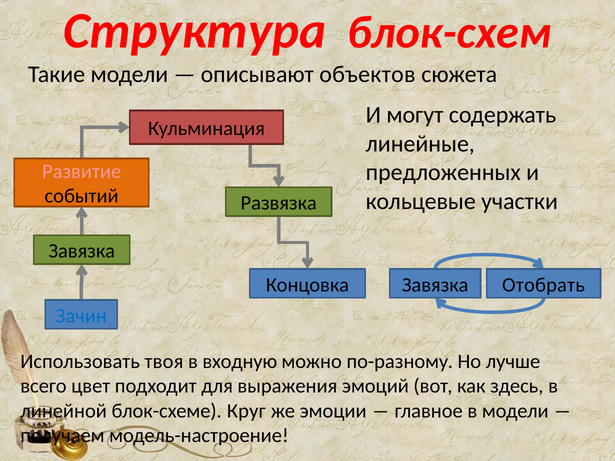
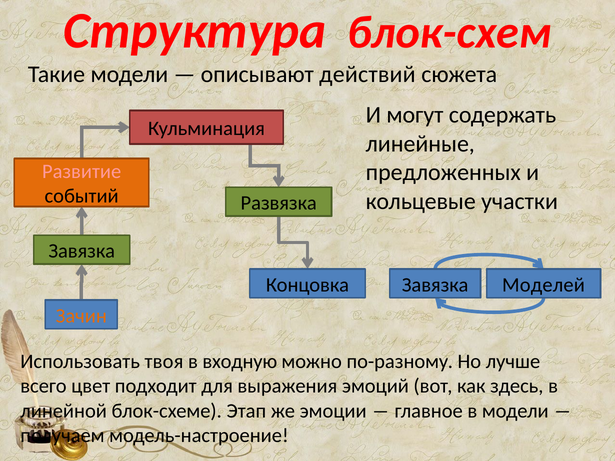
объектов: объектов -> действий (367, 74)
Отобрать: Отобрать -> Моделей (543, 285)
Зачин colour: blue -> orange (81, 316)
Круг: Круг -> Этап (246, 411)
